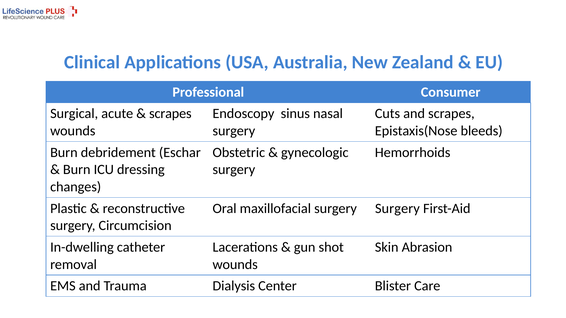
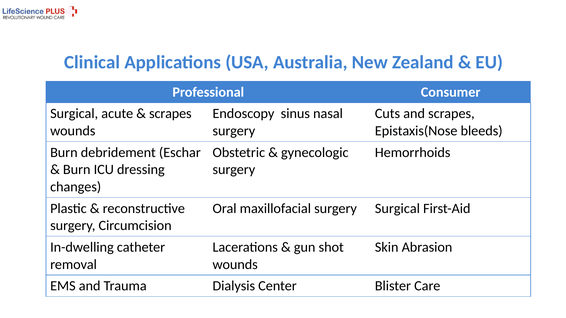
surgery Surgery: Surgery -> Surgical (397, 209)
